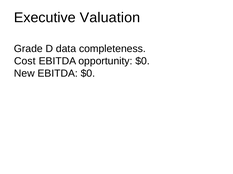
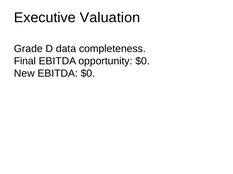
Cost: Cost -> Final (25, 61)
